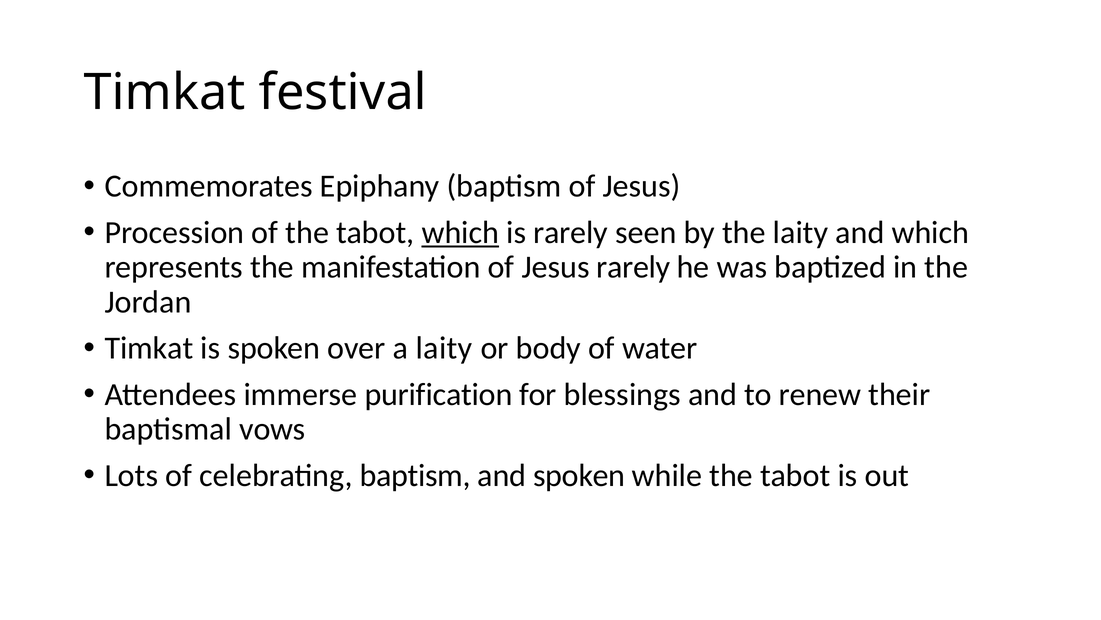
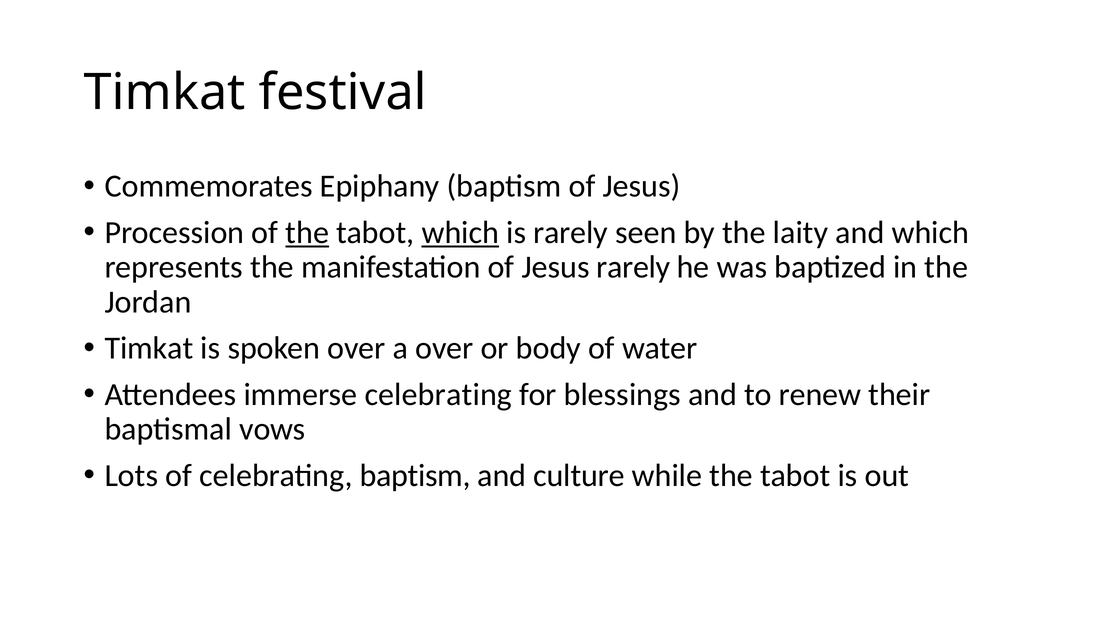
the underline: none -> present (307, 232)
a laity: laity -> over (444, 348)
immerse purification: purification -> celebrating (438, 394)
and spoken: spoken -> culture (579, 475)
